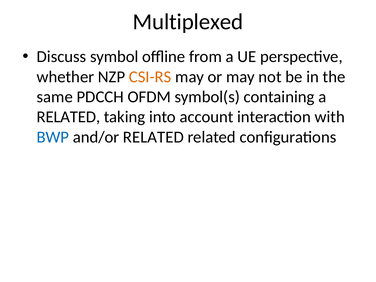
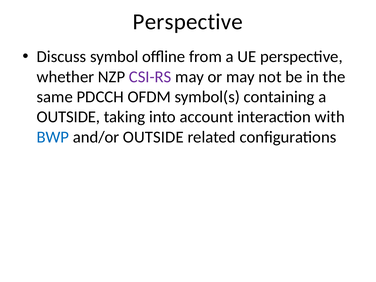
Multiplexed: Multiplexed -> Perspective (188, 22)
CSI-RS colour: orange -> purple (150, 77)
RELATED: RELATED -> OUTSIDE (68, 117)
and/or RELATED: RELATED -> OUTSIDE (153, 137)
